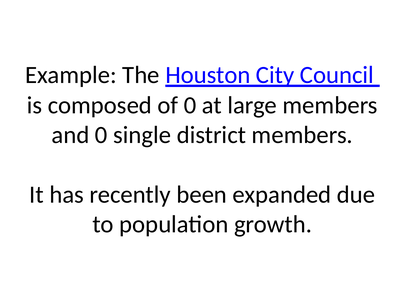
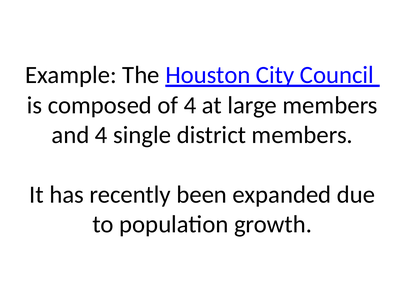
of 0: 0 -> 4 (190, 105)
and 0: 0 -> 4 (101, 135)
